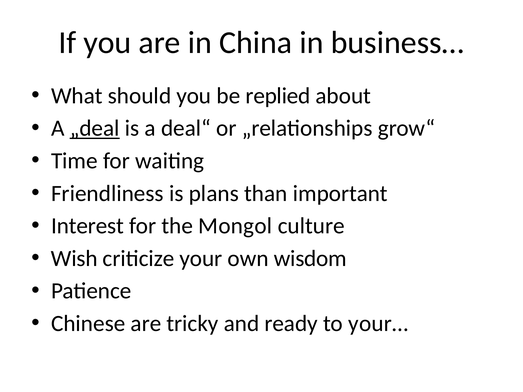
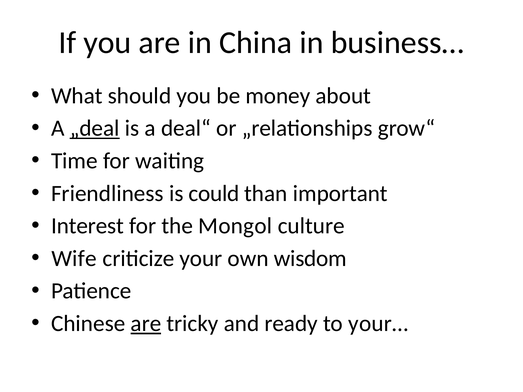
replied: replied -> money (278, 96)
plans: plans -> could (214, 193)
Wish: Wish -> Wife (74, 259)
are underline: none -> present (146, 324)
